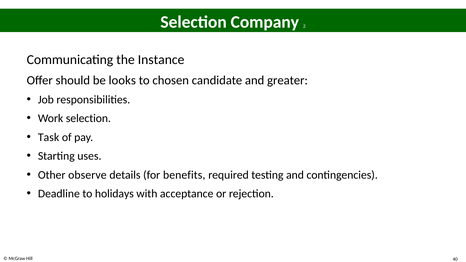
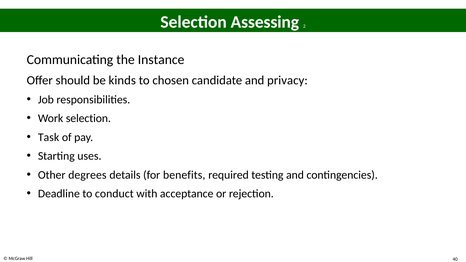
Company: Company -> Assessing (265, 22)
looks: looks -> kinds (122, 80)
greater: greater -> privacy (287, 80)
observe: observe -> degrees (87, 175)
holidays: holidays -> conduct (114, 194)
